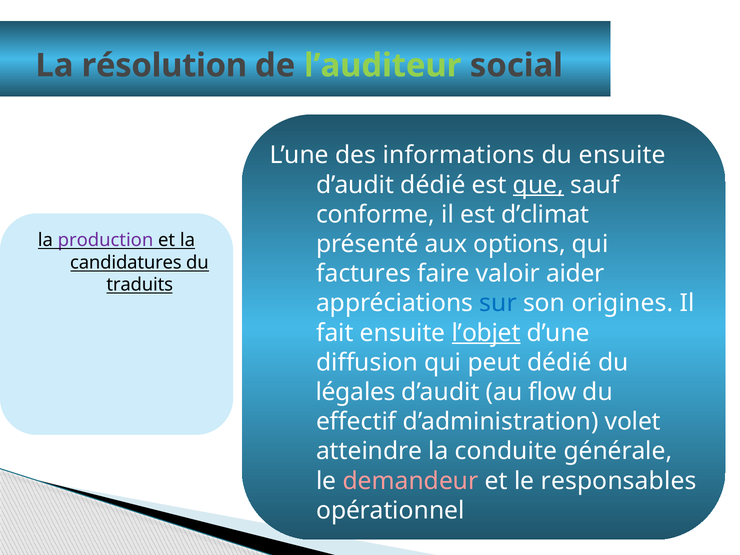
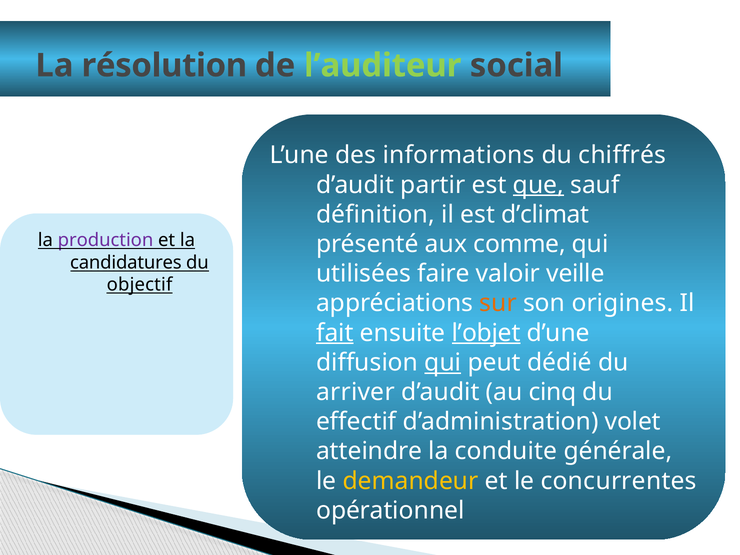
du ensuite: ensuite -> chiffrés (622, 155)
d’audit dédié: dédié -> partir (433, 185)
conforme: conforme -> définition (375, 214)
options: options -> comme (520, 244)
factures: factures -> utilisées (363, 274)
aider: aider -> veille (575, 274)
traduits: traduits -> objectif (140, 285)
sur colour: blue -> orange (498, 303)
fait underline: none -> present (335, 333)
qui underline: none -> present (443, 362)
légales: légales -> arriver (355, 392)
flow: flow -> cinq (553, 392)
demandeur colour: pink -> yellow (411, 481)
responsables: responsables -> concurrentes (619, 481)
